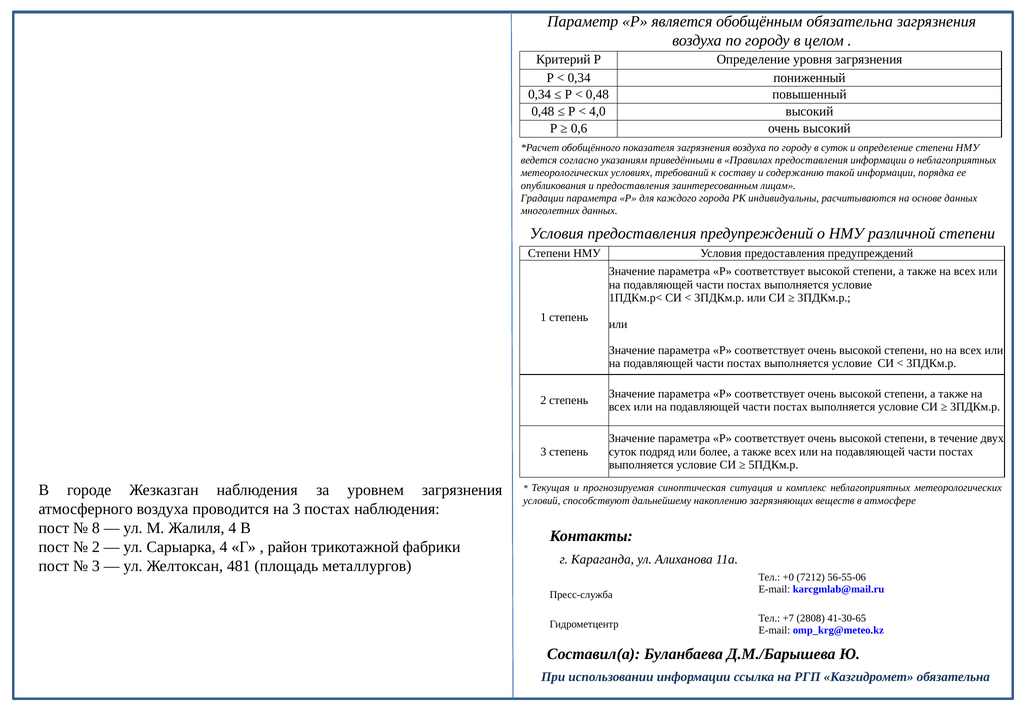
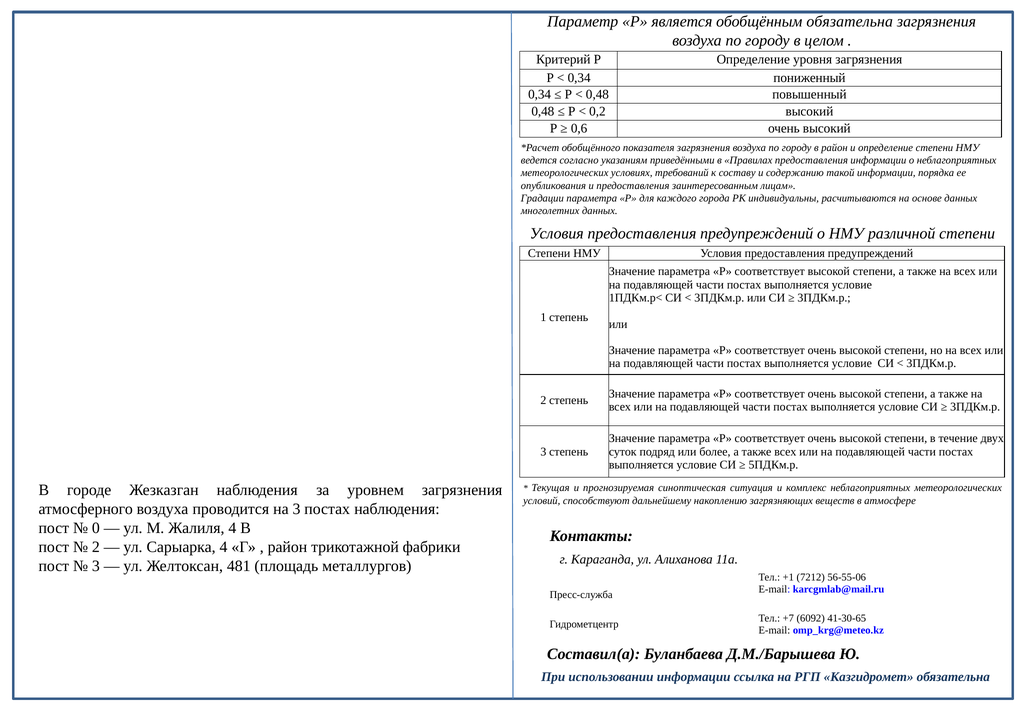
4,0: 4,0 -> 0,2 (597, 111)
в суток: суток -> район (834, 148)
8: 8 -> 0 (96, 528)
+0: +0 -> +1 (788, 577)
2808: 2808 -> 6092 (811, 618)
